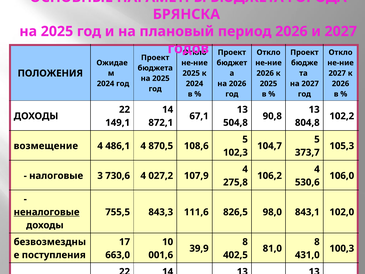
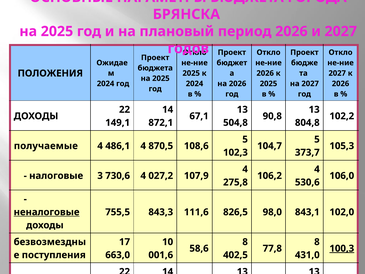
возмещение: возмещение -> получаемые (46, 146)
39,9: 39,9 -> 58,6 (199, 248)
81,0: 81,0 -> 77,8 (272, 248)
100,3 underline: none -> present (342, 248)
